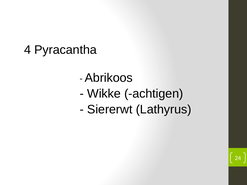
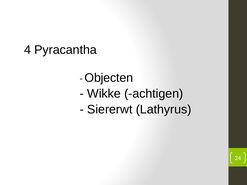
Abrikoos: Abrikoos -> Objecten (109, 78)
